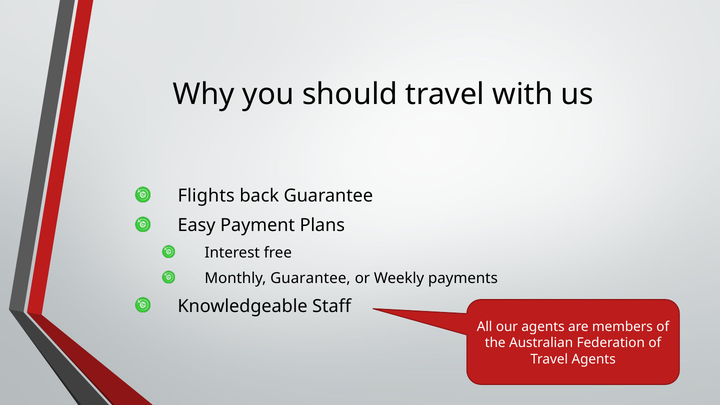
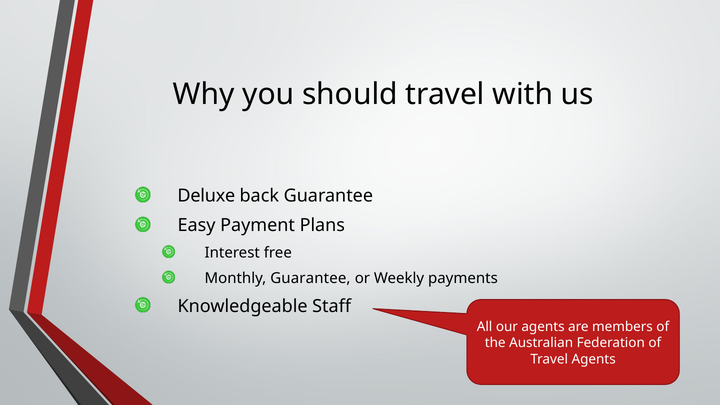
Flights: Flights -> Deluxe (206, 196)
